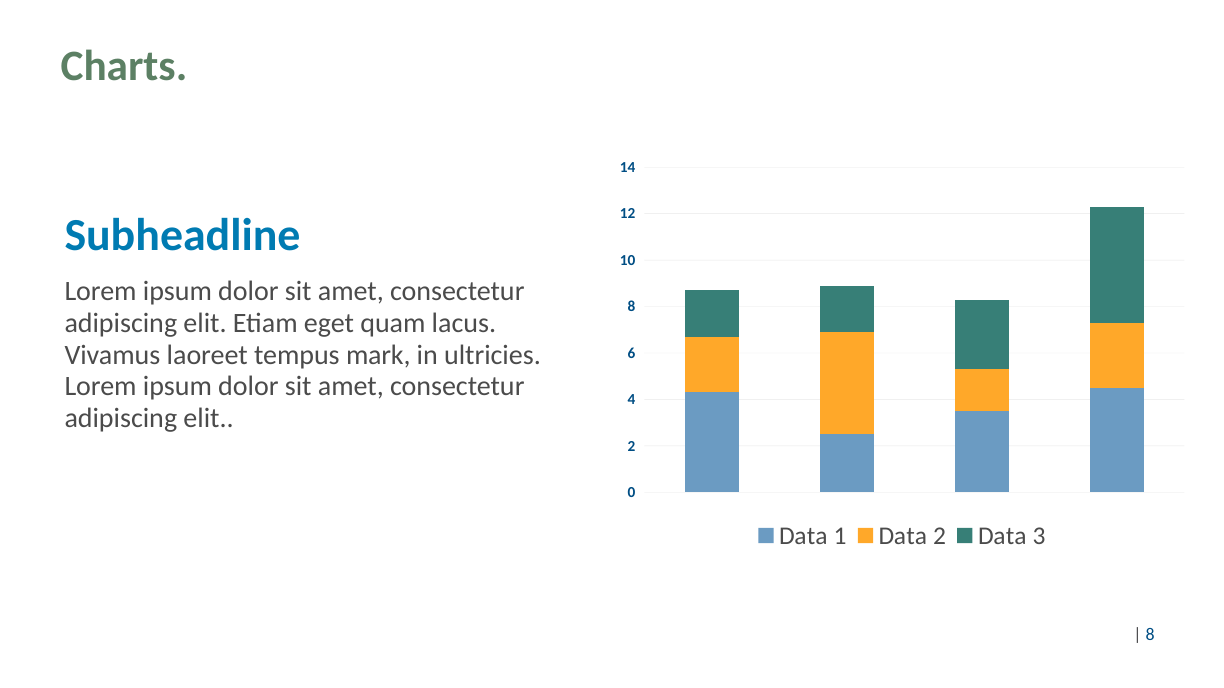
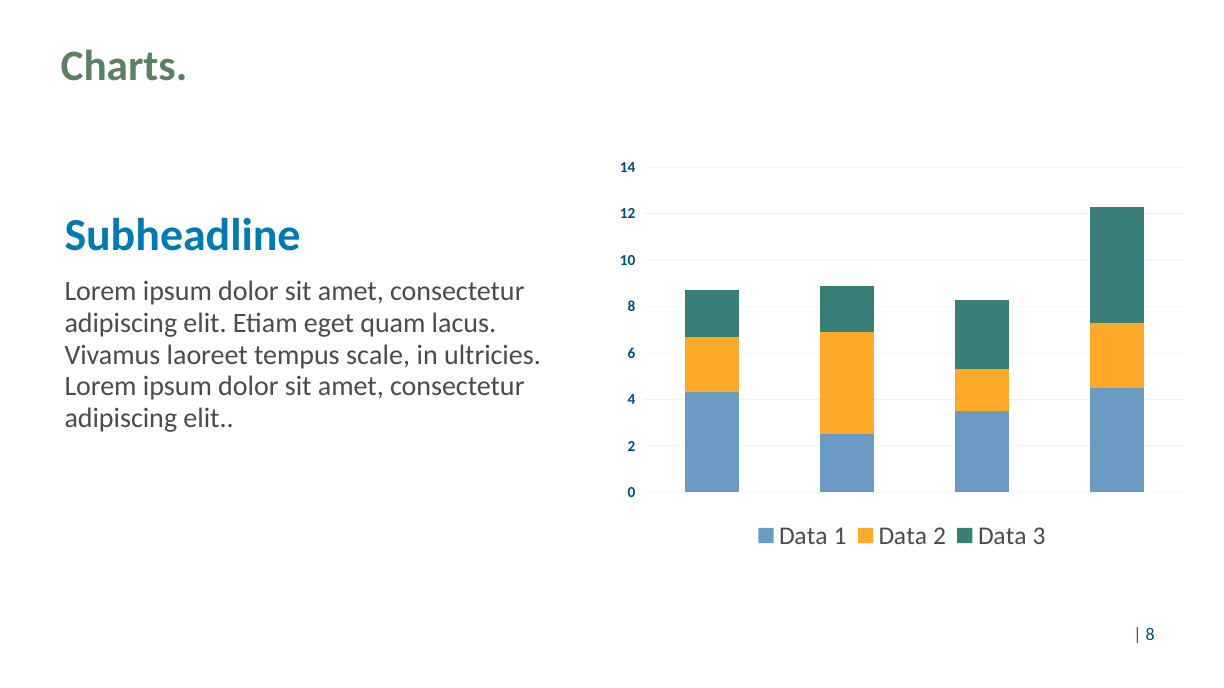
mark: mark -> scale (378, 355)
